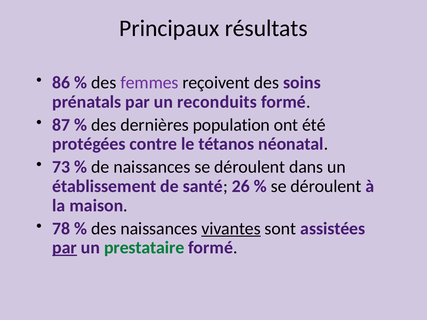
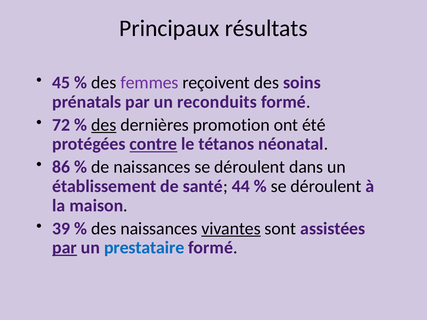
86: 86 -> 45 (61, 83)
87: 87 -> 72 (61, 125)
des underline: none -> present (104, 125)
population: population -> promotion (231, 125)
contre underline: none -> present (153, 144)
73: 73 -> 86 (61, 167)
26: 26 -> 44 (241, 186)
78: 78 -> 39 (61, 229)
prestataire colour: green -> blue (144, 248)
